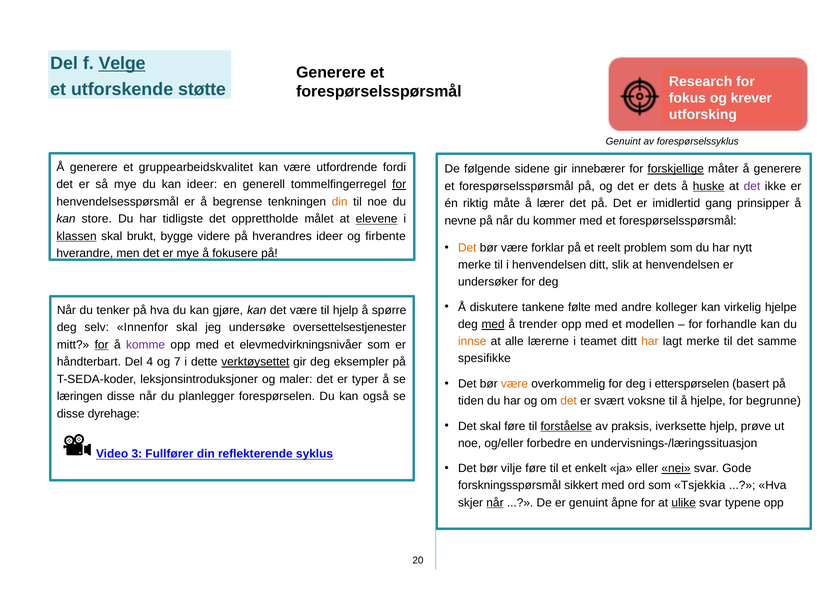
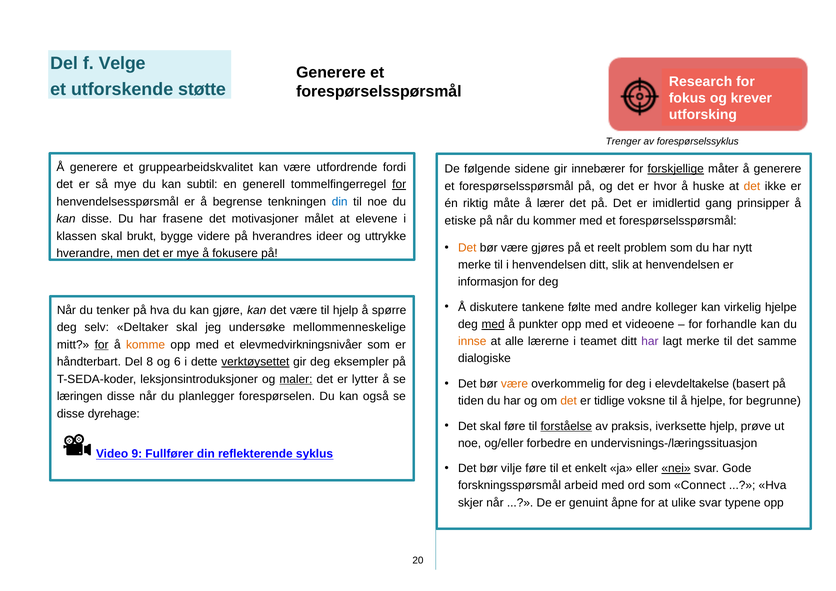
Velge underline: present -> none (122, 63)
Genuint: Genuint -> Trenger (623, 141)
kan ideer: ideer -> subtil (202, 185)
dets: dets -> hvor (665, 186)
huske underline: present -> none (709, 186)
det colour: purple -> orange (752, 186)
din colour: orange -> blue (340, 202)
kan store: store -> disse (97, 219)
tidligste: tidligste -> frasene (183, 219)
opprettholde: opprettholde -> motivasjoner (265, 219)
elevene underline: present -> none (377, 219)
nevne: nevne -> etiske (460, 221)
klassen underline: present -> none (77, 236)
firbente: firbente -> uttrykke (386, 236)
forklar: forklar -> gjøres (548, 248)
undersøker: undersøker -> informasjon (488, 282)
trender: trender -> punkter (538, 324)
modellen: modellen -> videoene (650, 324)
Innenfor: Innenfor -> Deltaker (143, 327)
oversettelsestjenester: oversettelsestjenester -> mellommenneskelige (349, 327)
har colour: orange -> purple (650, 342)
komme colour: purple -> orange (146, 345)
spesifikke: spesifikke -> dialogiske (484, 359)
4: 4 -> 8 (150, 362)
7: 7 -> 6 (177, 362)
maler underline: none -> present (296, 379)
typer: typer -> lytter (365, 379)
etterspørselen: etterspørselen -> elevdeltakelse (692, 384)
svært: svært -> tidlige (609, 401)
3: 3 -> 9 (137, 454)
sikkert: sikkert -> arbeid (581, 486)
Tsjekkia: Tsjekkia -> Connect (700, 486)
når underline: present -> none (495, 503)
ulike underline: present -> none (684, 503)
